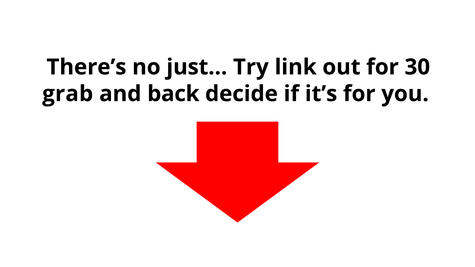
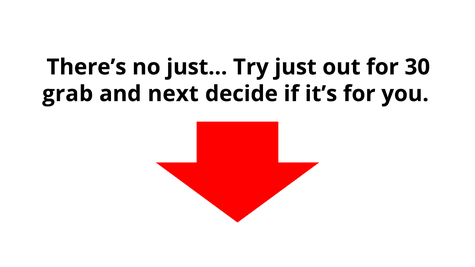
link: link -> just (296, 67)
back: back -> next (173, 94)
